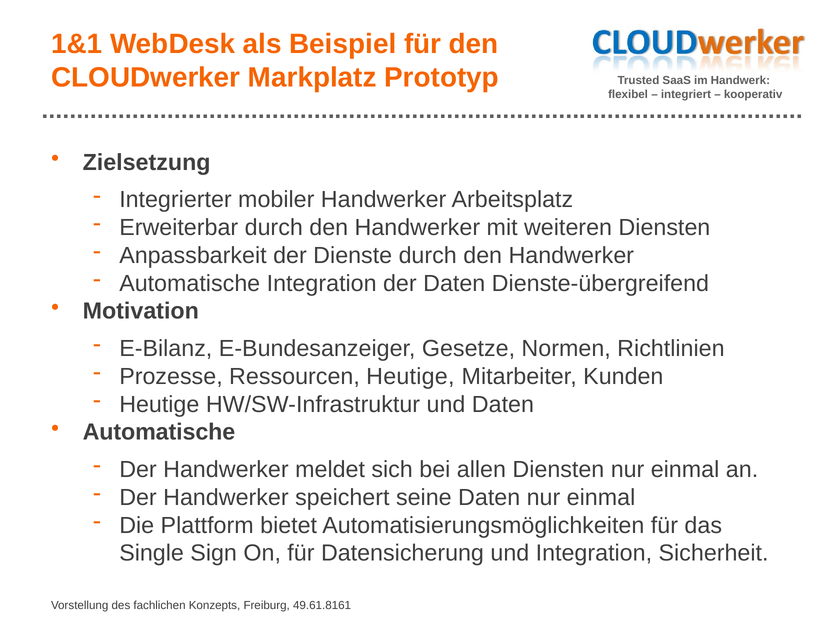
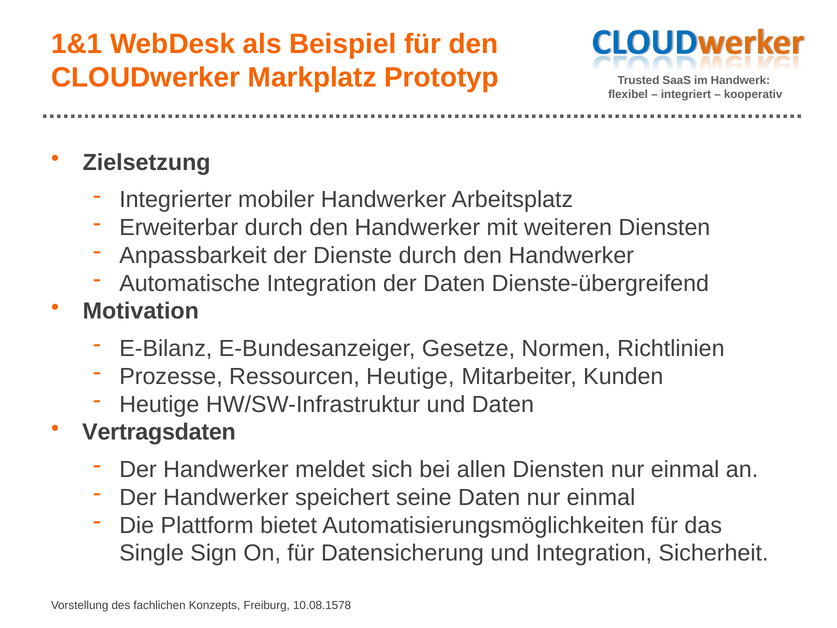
Automatische: Automatische -> Vertragsdaten (159, 432)
49.61.8161: 49.61.8161 -> 10.08.1578 (322, 605)
